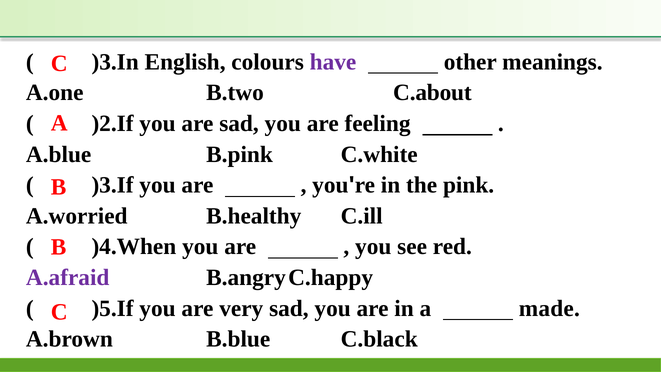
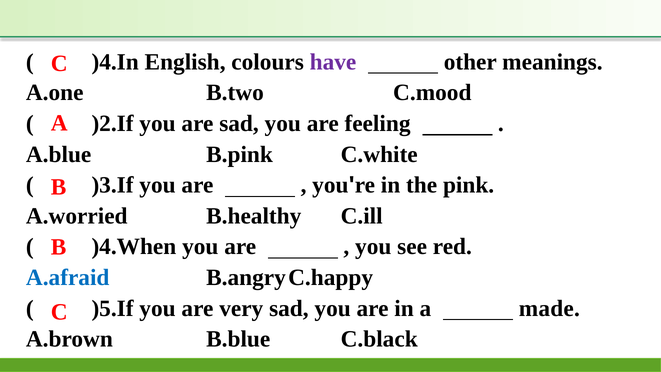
)3.In: )3.In -> )4.In (115, 62)
C.about: C.about -> C.mood (432, 93)
A.afraid colour: purple -> blue (68, 277)
